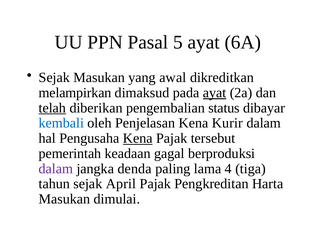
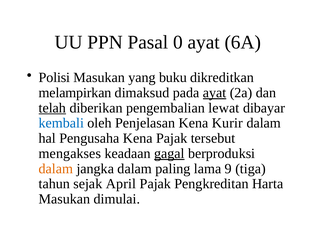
5: 5 -> 0 (178, 42)
Sejak: Sejak -> Polisi (54, 78)
awal: awal -> buku (173, 78)
status: status -> lewat (224, 108)
Kena underline: present -> none (138, 138)
pemerintah: pemerintah -> mengakses (70, 153)
gagal underline: none -> present (169, 153)
dalam colour: purple -> orange (56, 169)
jangka denda: denda -> dalam (135, 169)
4: 4 -> 9 (228, 169)
